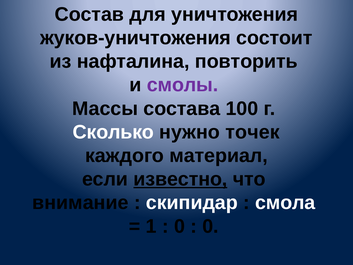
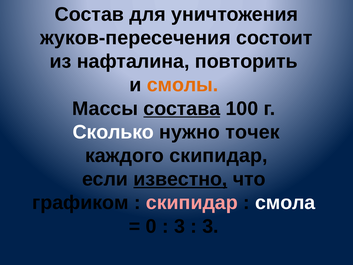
жуков-уничтожения: жуков-уничтожения -> жуков-пересечения (135, 38)
смолы colour: purple -> orange (183, 85)
состава underline: none -> present (182, 108)
каждого материал: материал -> скипидар (218, 156)
внимание: внимание -> графиком (80, 203)
скипидар colour: white -> pink (192, 203)
1: 1 -> 0 (151, 226)
0: 0 -> 3 (179, 226)
0: 0 -> 3 (210, 226)
